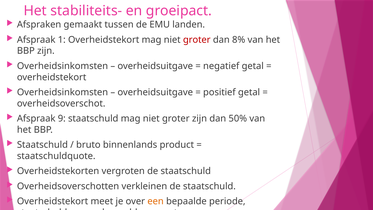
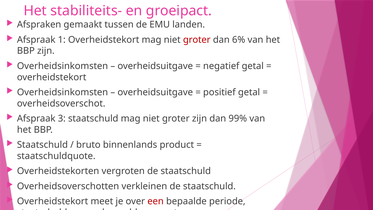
8%: 8% -> 6% (239, 40)
9: 9 -> 3 (62, 118)
50%: 50% -> 99% (238, 118)
een colour: orange -> red (156, 201)
